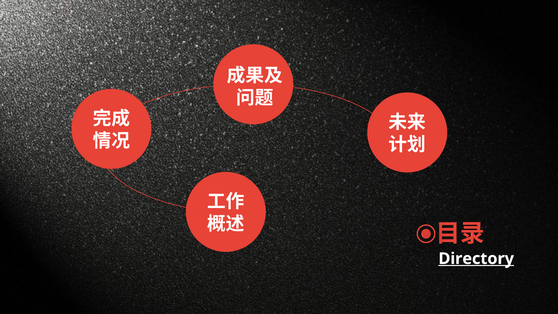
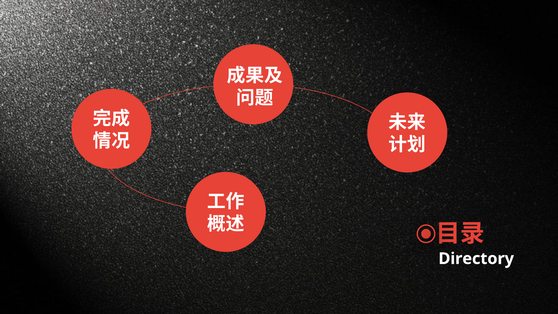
Directory underline: present -> none (476, 259)
